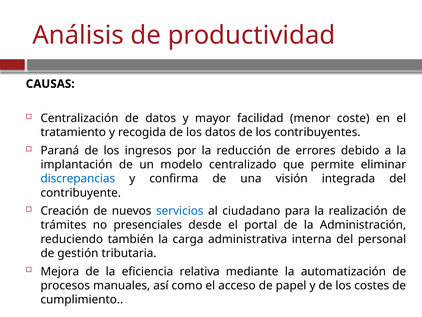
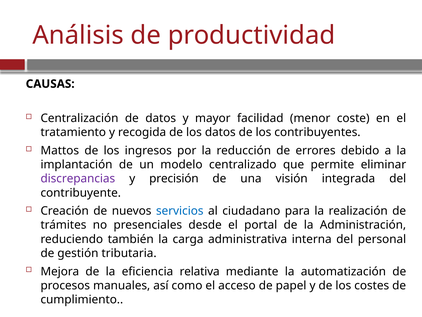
Paraná: Paraná -> Mattos (60, 150)
discrepancias colour: blue -> purple (78, 178)
confirma: confirma -> precisión (174, 178)
